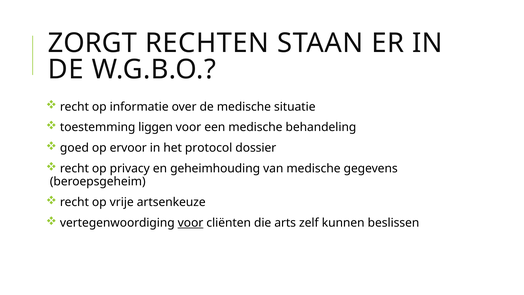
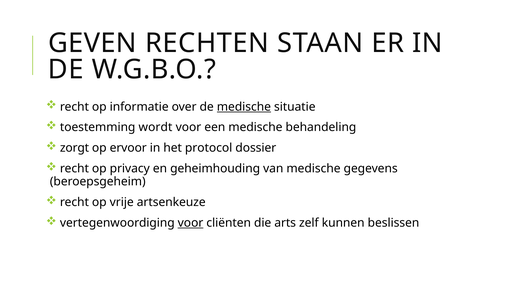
ZORGT: ZORGT -> GEVEN (92, 43)
medische underline: none -> present (244, 107)
liggen: liggen -> wordt (155, 127)
goed: goed -> zorgt (75, 148)
